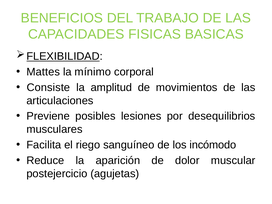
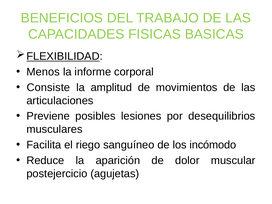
Mattes: Mattes -> Menos (43, 72)
mínimo: mínimo -> informe (93, 72)
